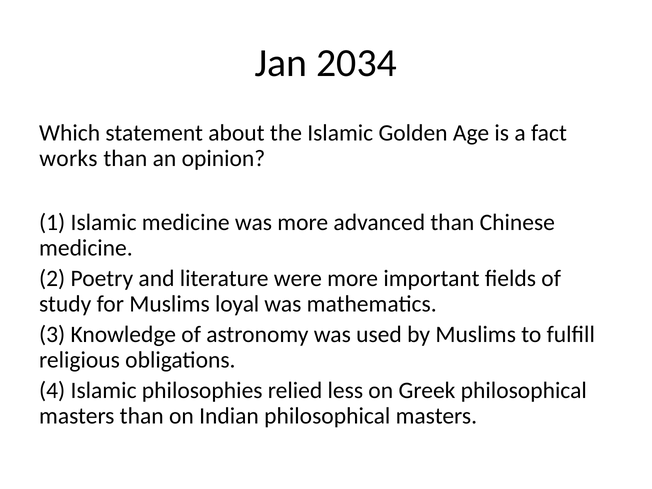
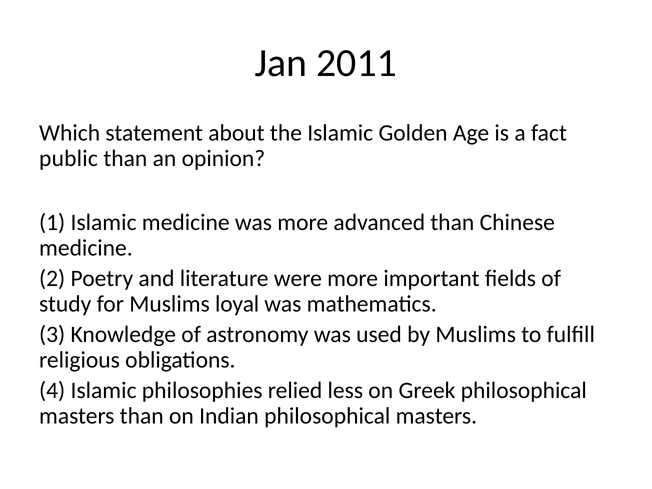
2034: 2034 -> 2011 (357, 63)
works: works -> public (68, 159)
